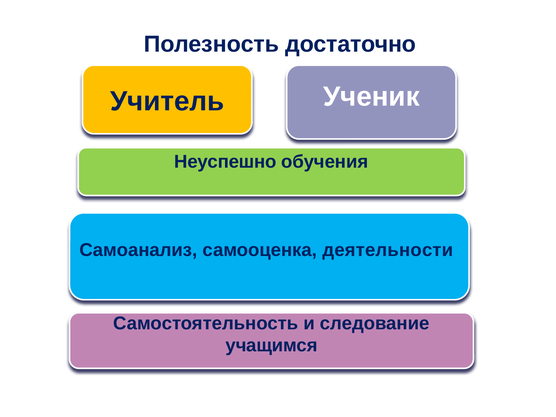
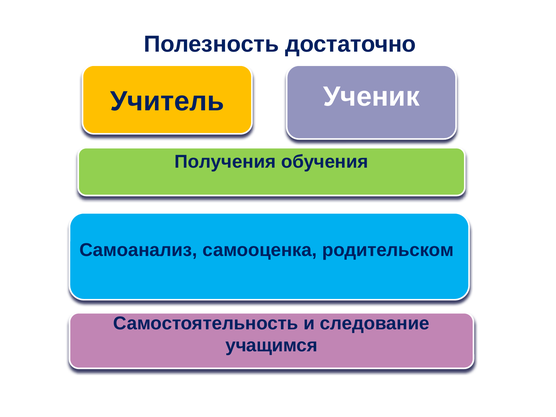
Неуспешно: Неуспешно -> Получения (225, 162)
деятельности: деятельности -> родительском (388, 250)
